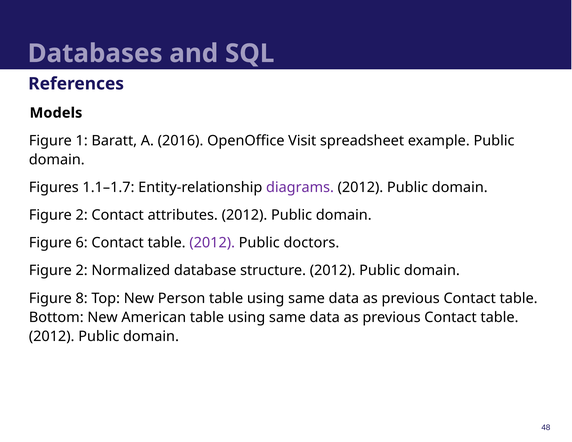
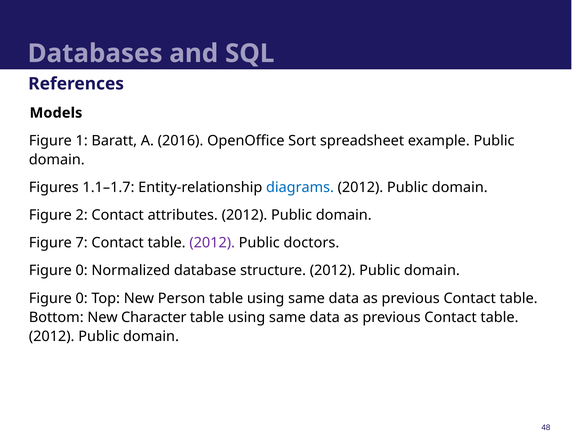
Visit: Visit -> Sort (302, 141)
diagrams colour: purple -> blue (300, 187)
6: 6 -> 7 (82, 243)
2: 2 -> 0 (82, 271)
8: 8 -> 0 (82, 298)
American: American -> Character (154, 317)
